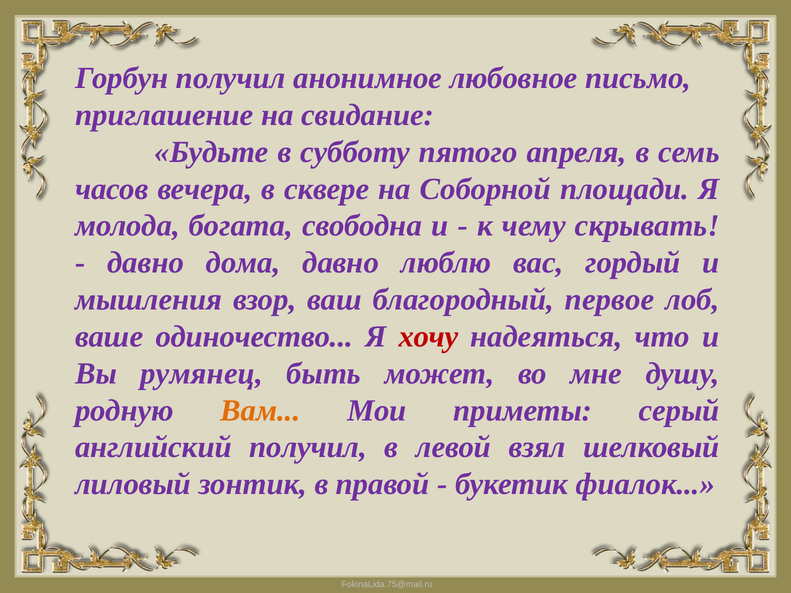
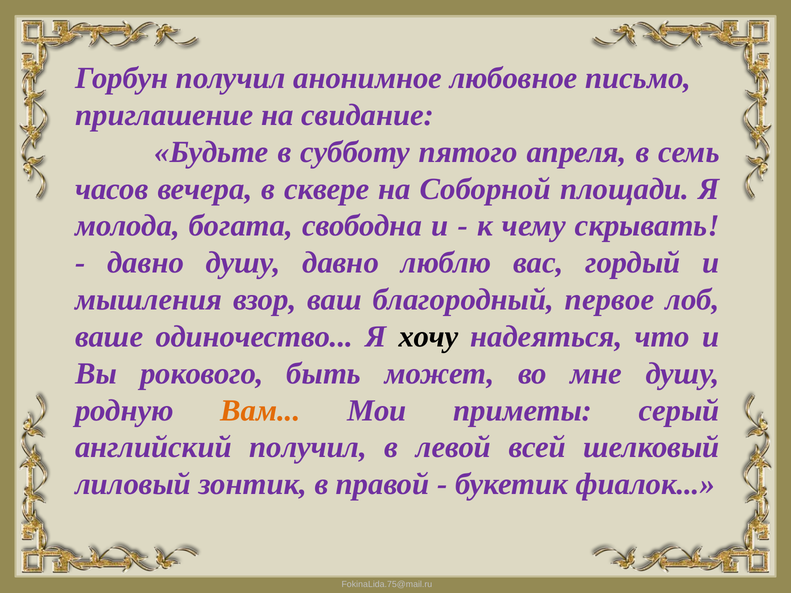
давно дома: дома -> душу (243, 263)
хочу colour: red -> black (429, 337)
румянец: румянец -> рокового (202, 374)
взял: взял -> всей (537, 448)
